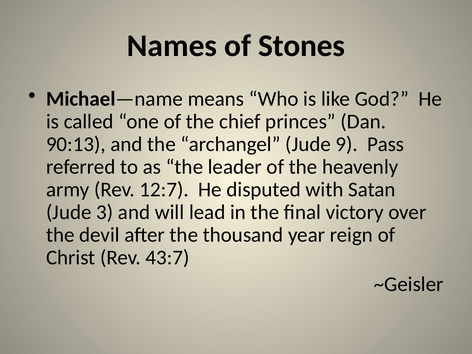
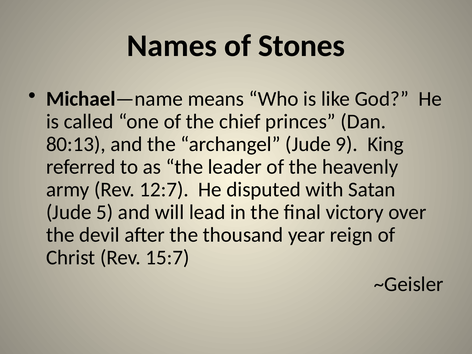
90:13: 90:13 -> 80:13 (76, 144)
Pass: Pass -> King (386, 144)
3: 3 -> 5 (105, 212)
43:7: 43:7 -> 15:7 (168, 258)
